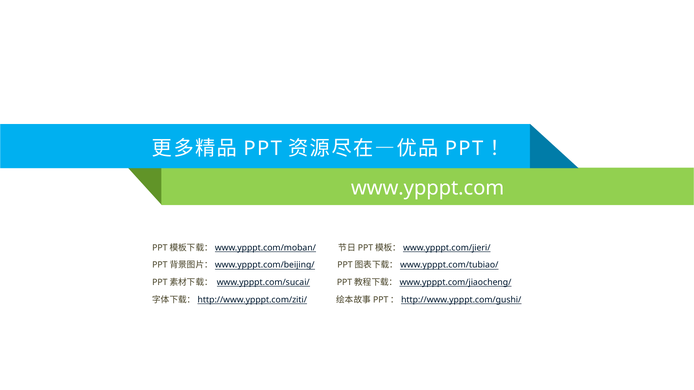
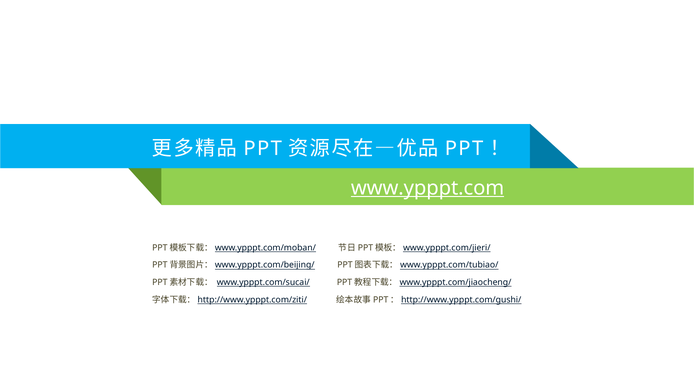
www.ypppt.com underline: none -> present (428, 188)
